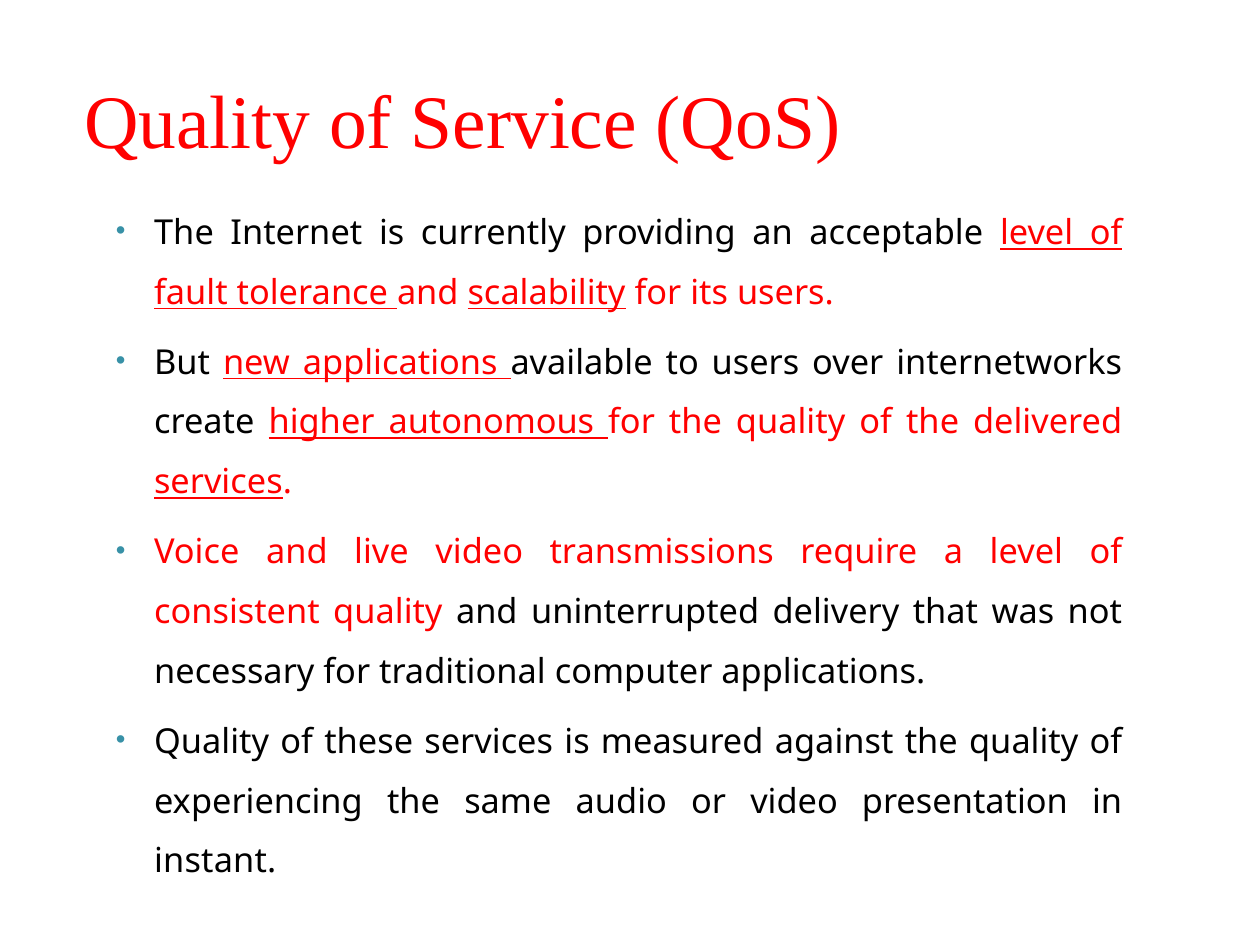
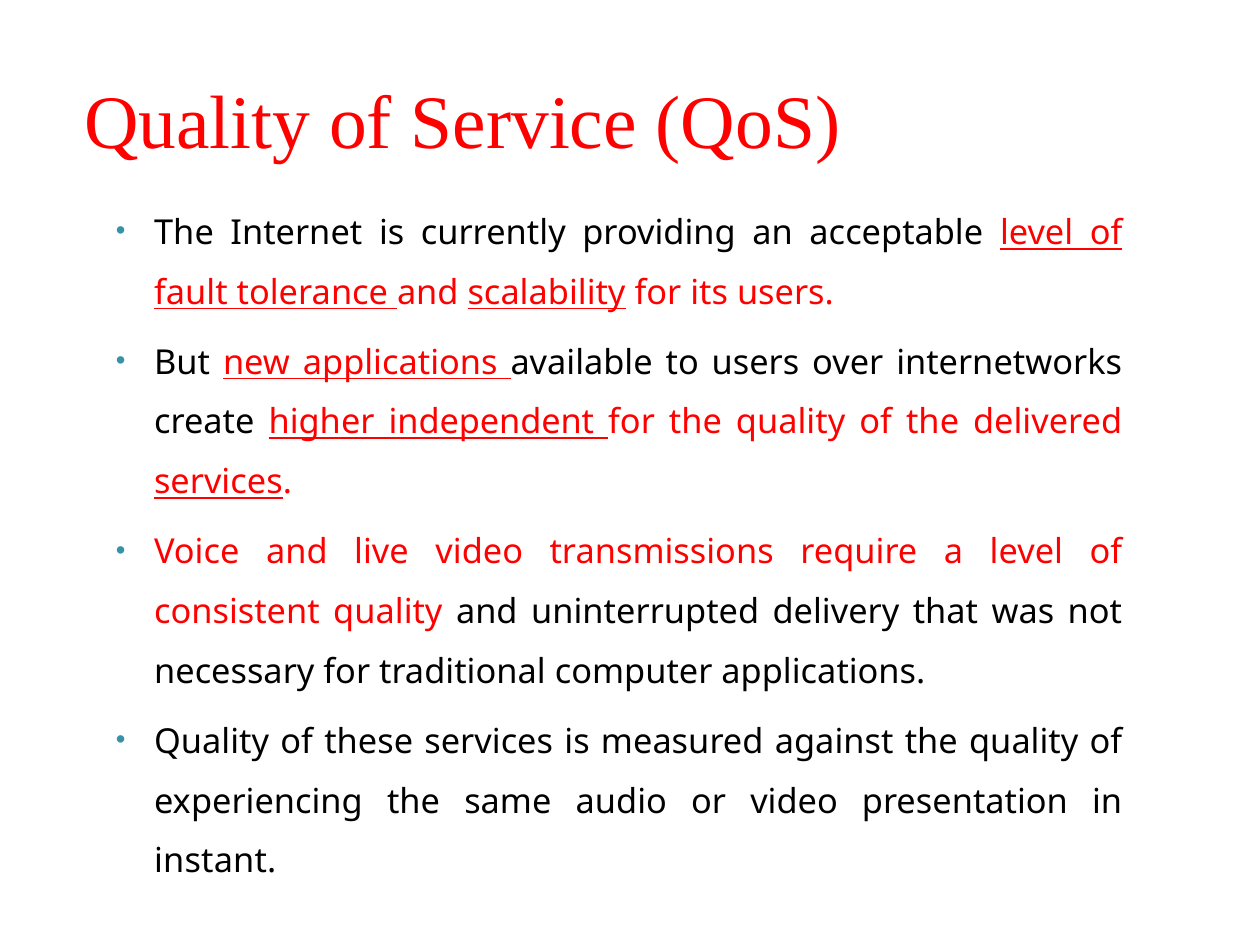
autonomous: autonomous -> independent (491, 422)
